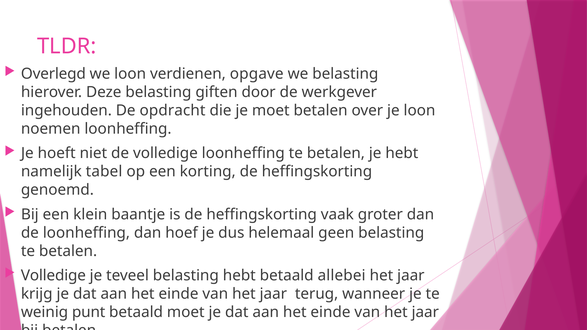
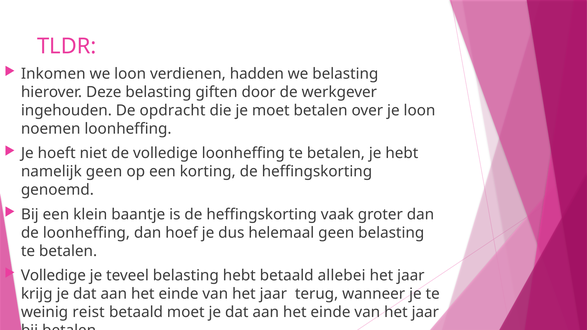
Overlegd: Overlegd -> Inkomen (53, 74)
opgave: opgave -> hadden (257, 74)
namelijk tabel: tabel -> geen (104, 172)
punt: punt -> reist (89, 312)
